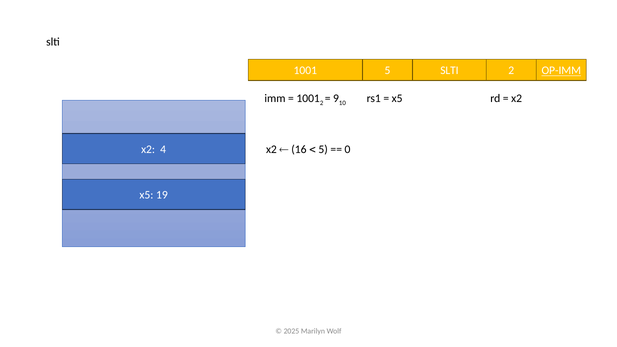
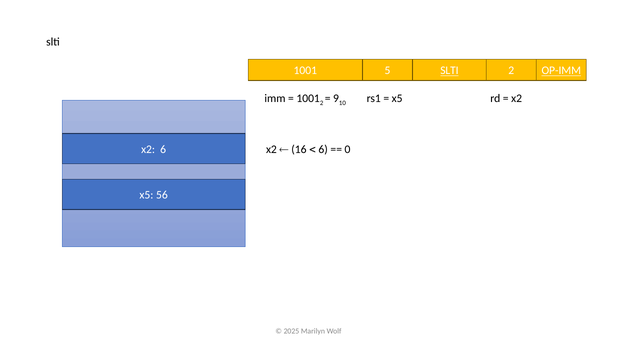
SLTI underline: none -> present (449, 71)
x2 4: 4 -> 6 (163, 149)
5: 5 -> 6 (323, 149)
19: 19 -> 56 (162, 195)
